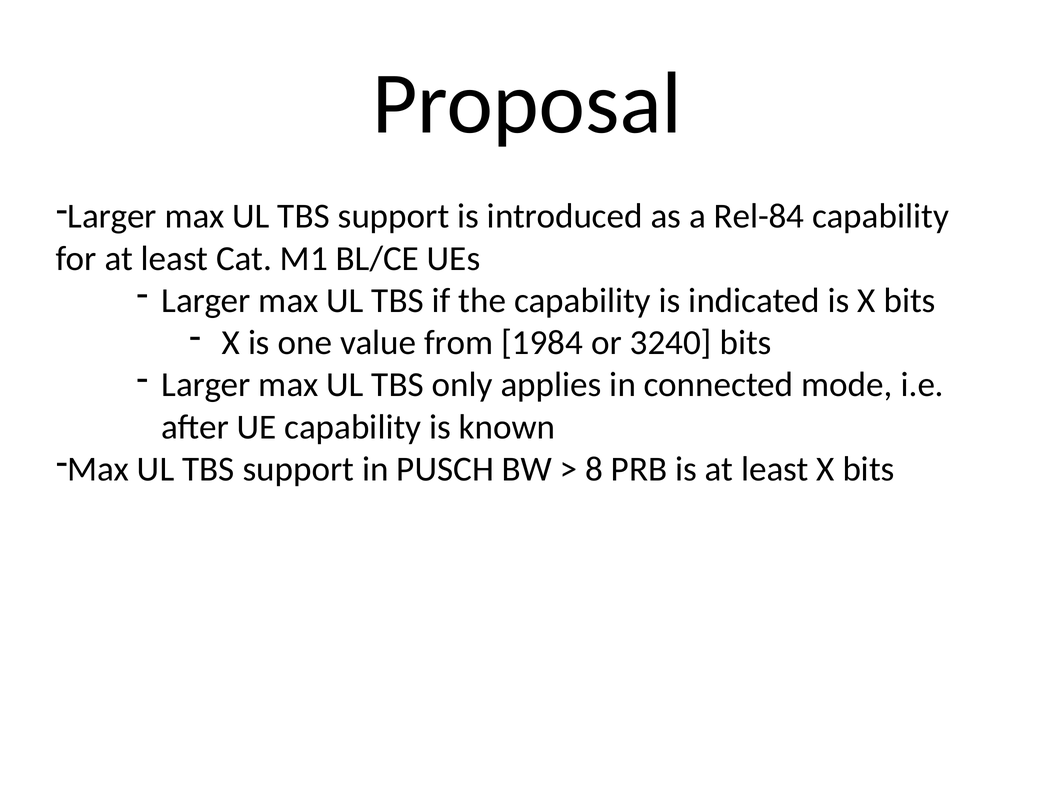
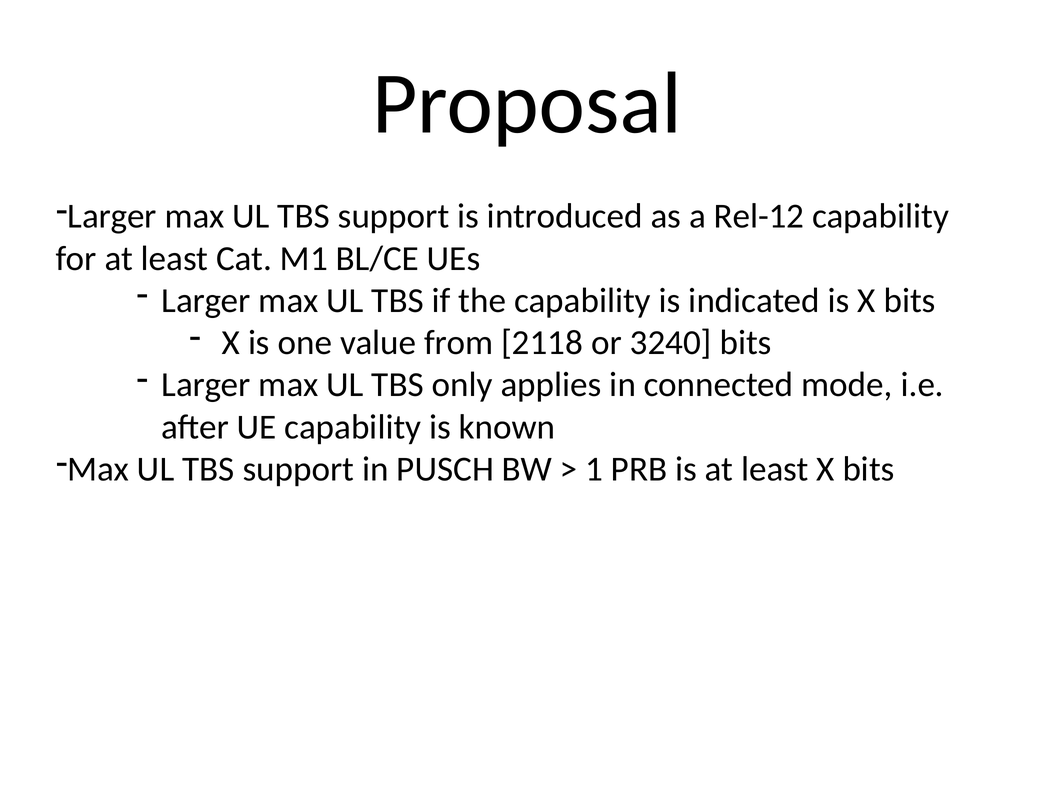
Rel-84: Rel-84 -> Rel-12 (759, 216)
1984: 1984 -> 2118 (542, 343)
8: 8 -> 1 (594, 469)
